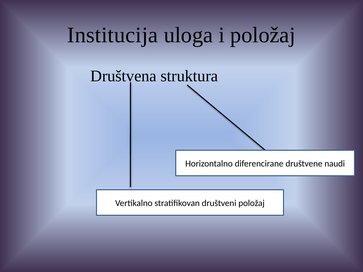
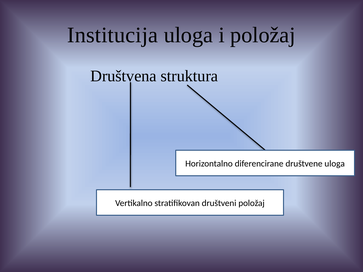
društvene naudi: naudi -> uloga (335, 164)
